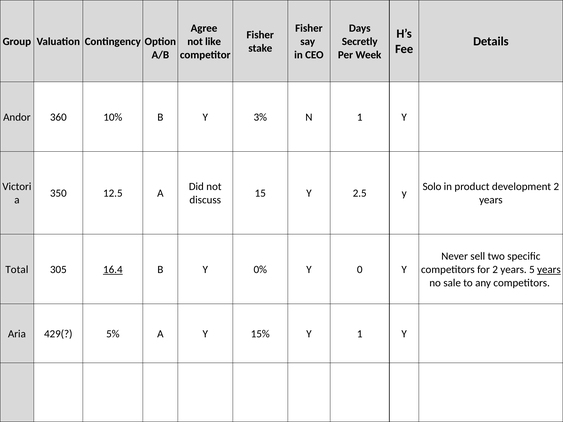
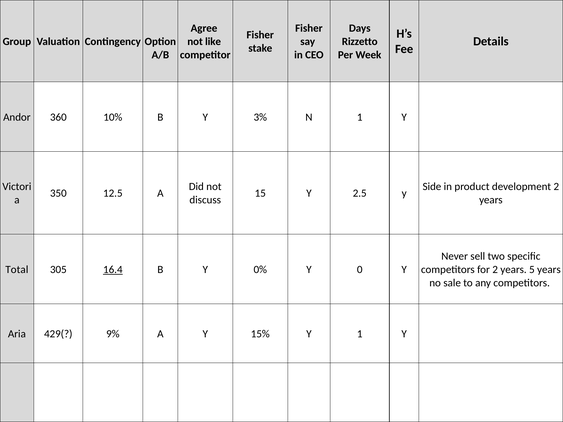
Secretly: Secretly -> Rizzetto (360, 41)
Solo: Solo -> Side (432, 187)
years underline: present -> none (549, 270)
5%: 5% -> 9% (113, 334)
